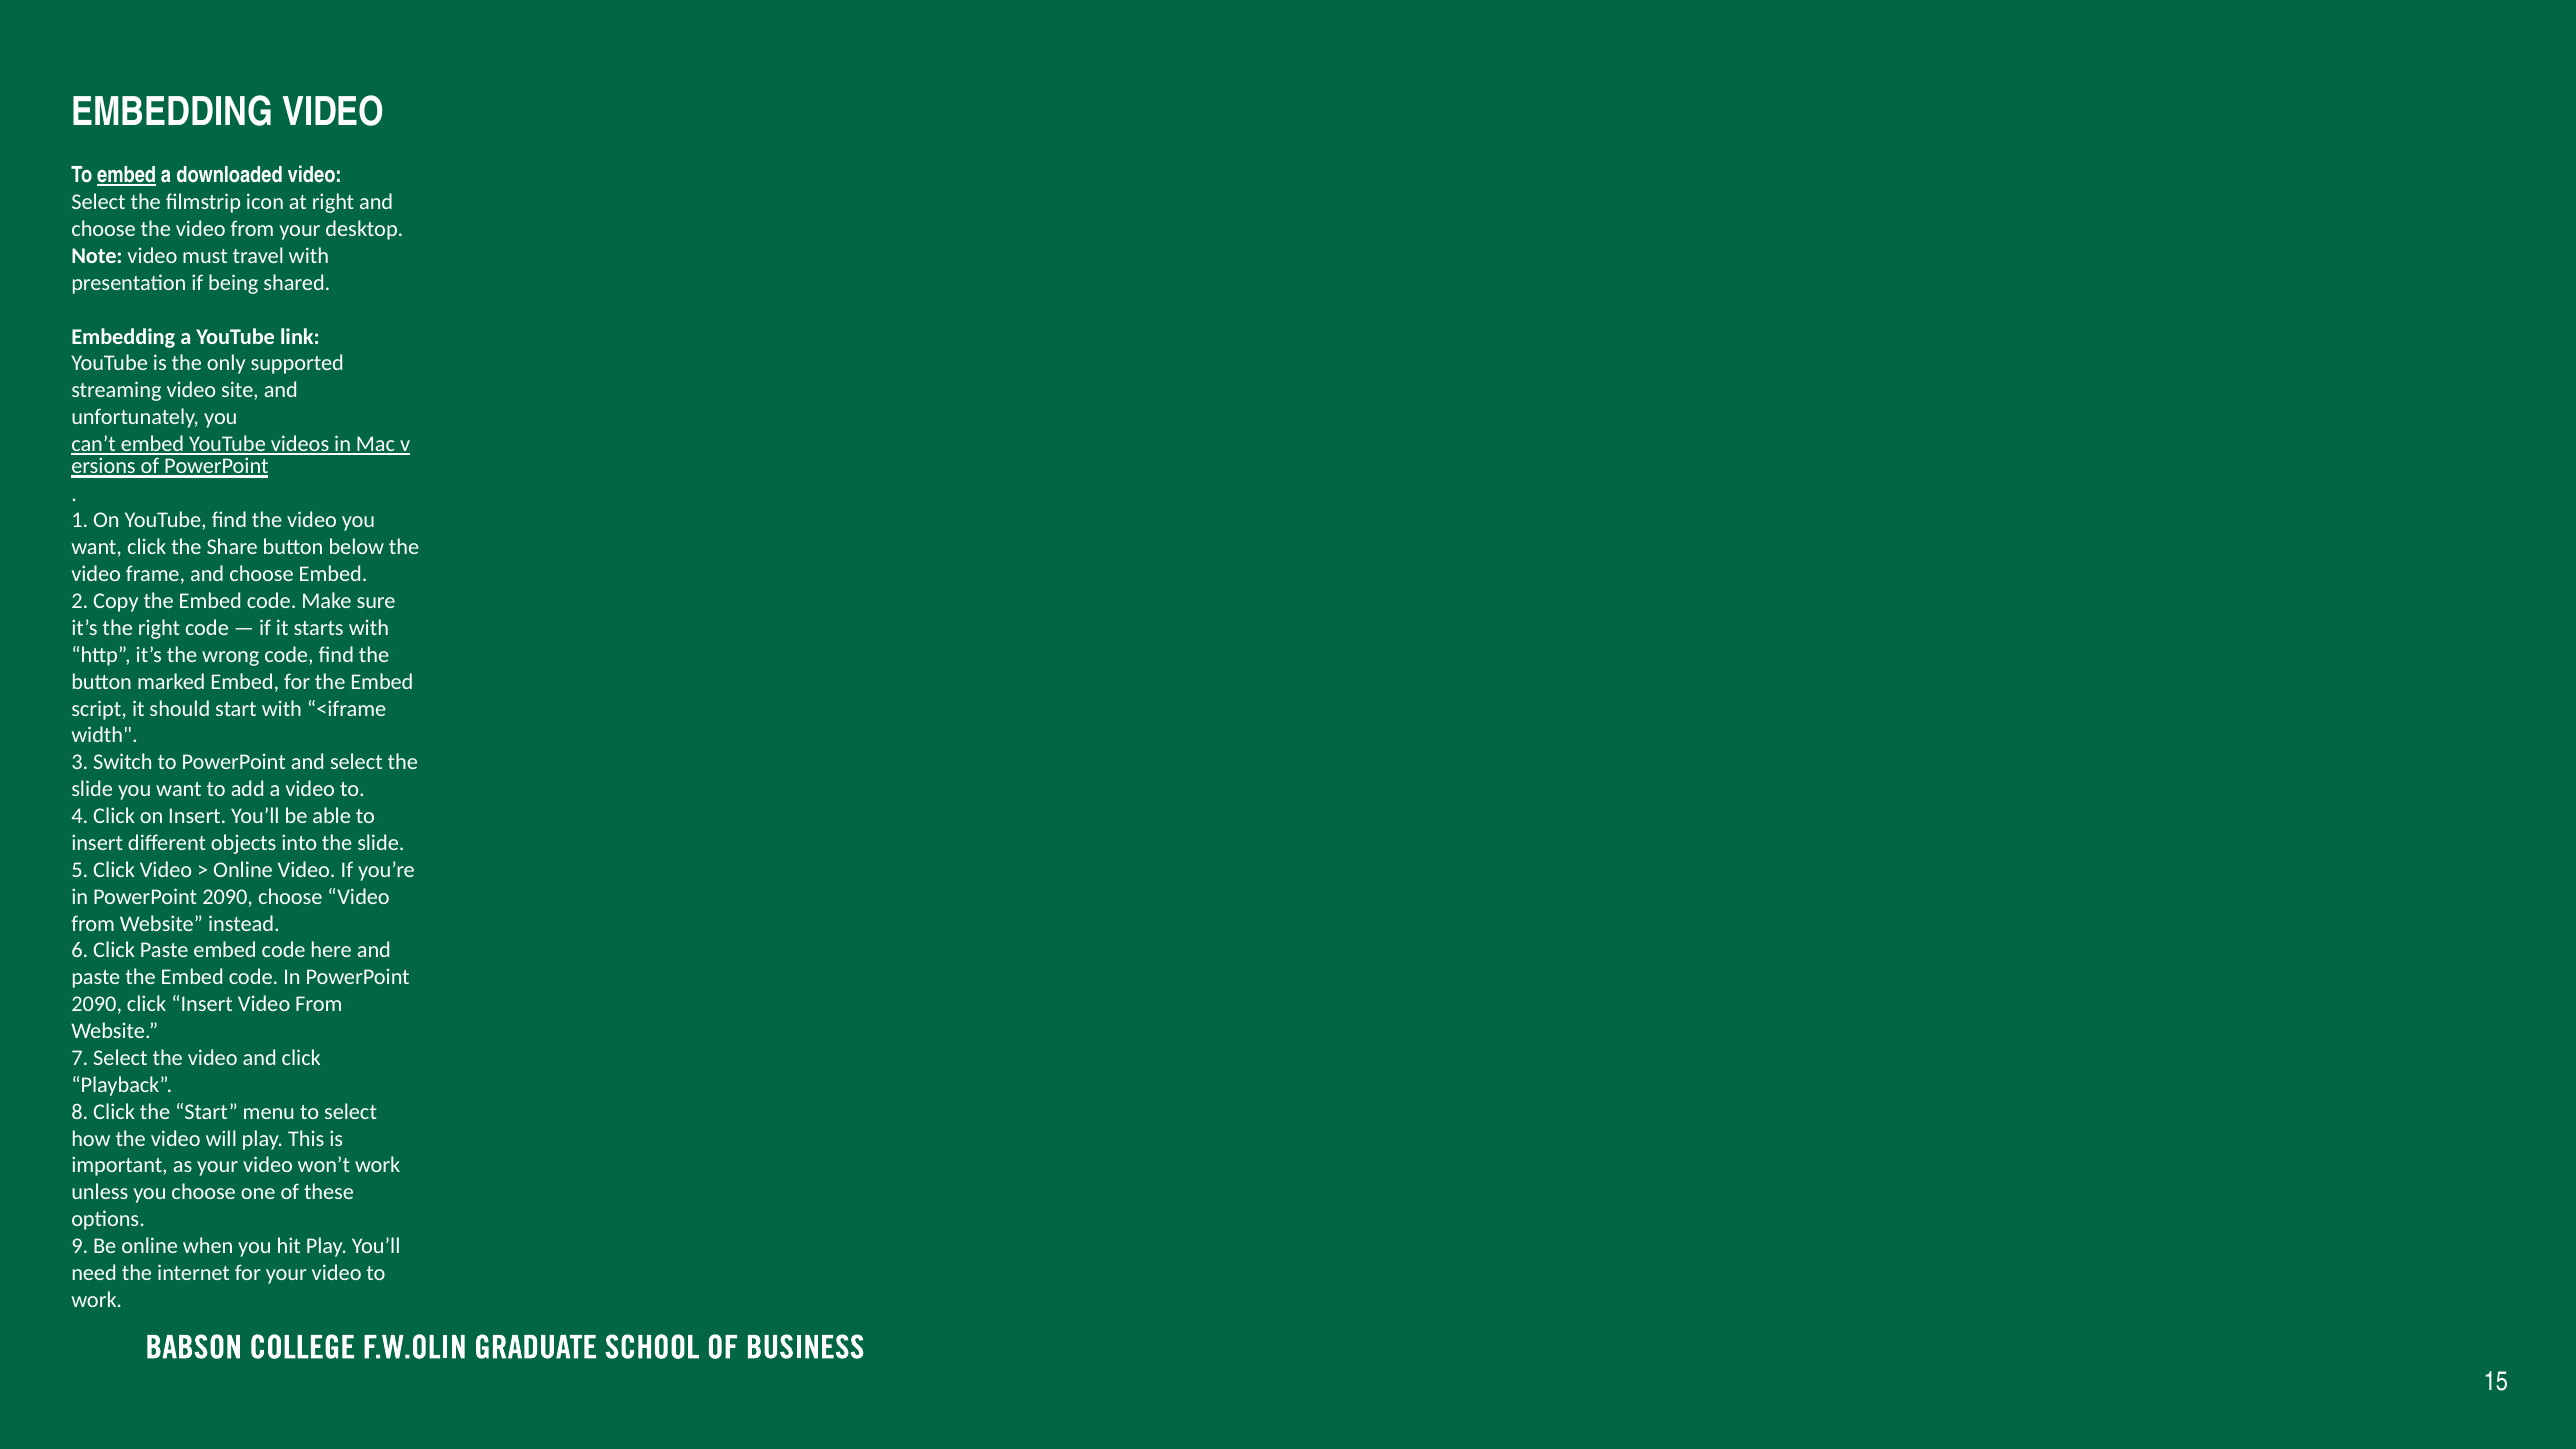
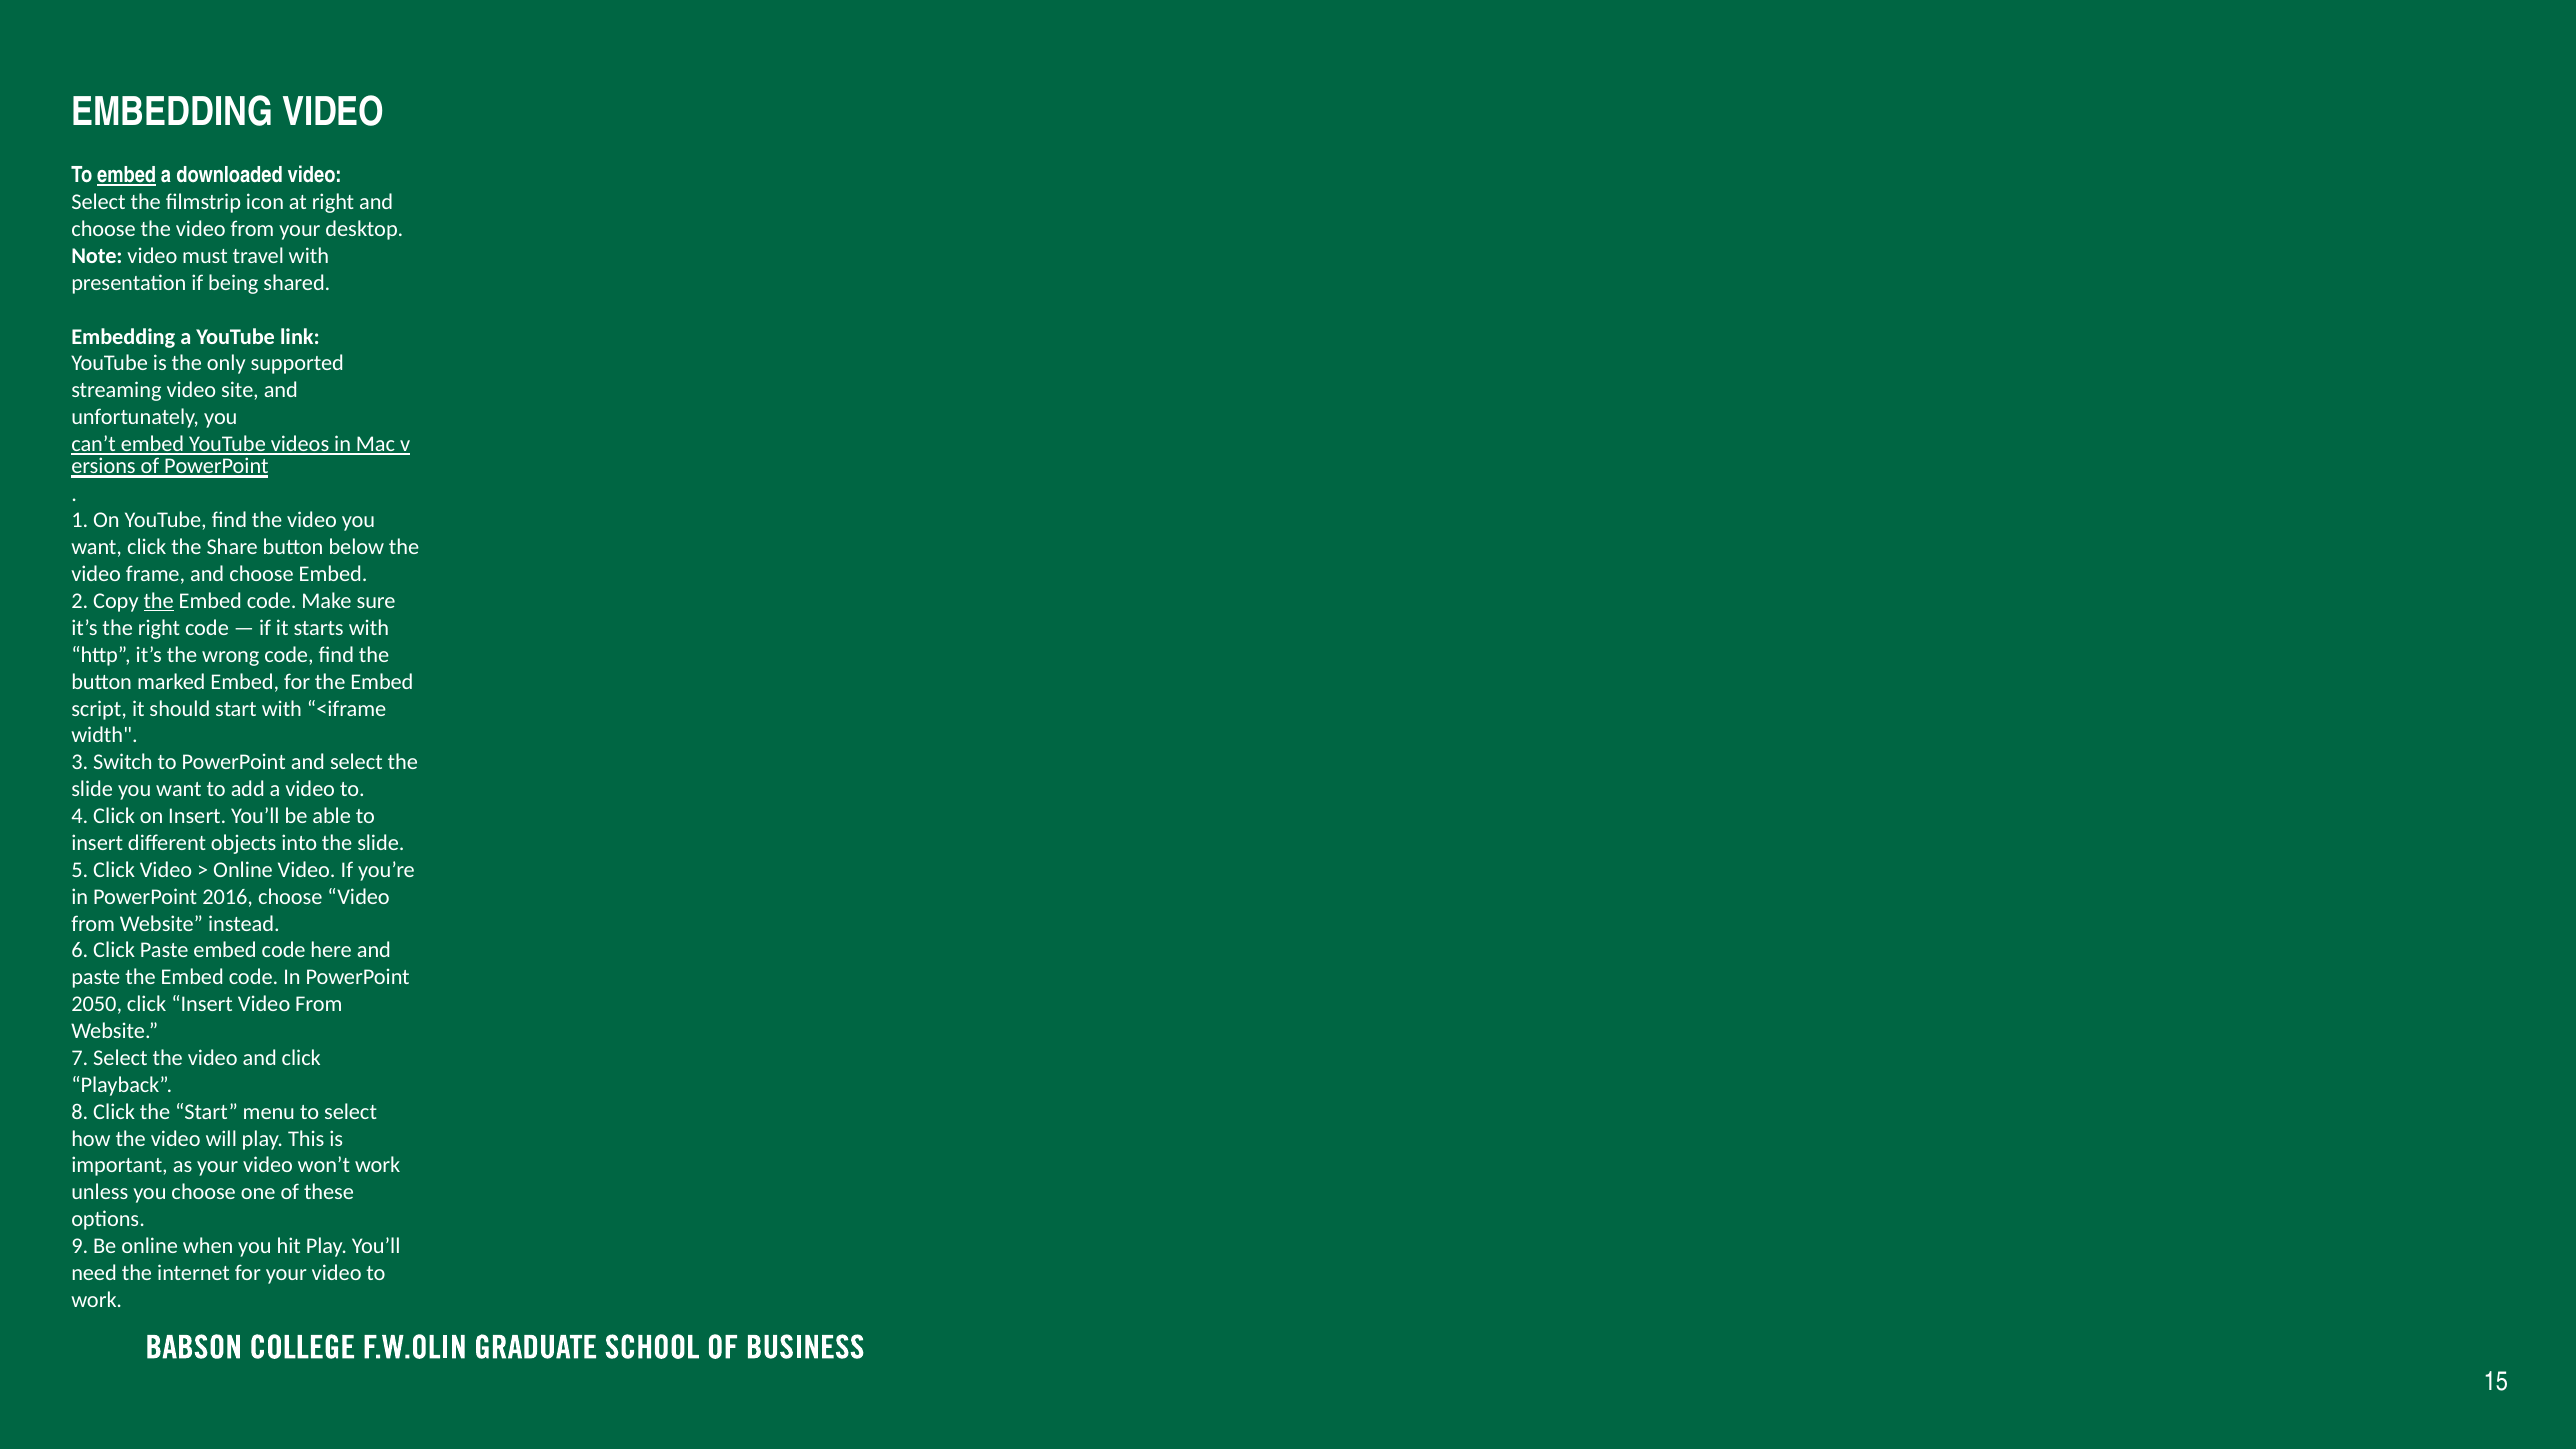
the underline: none -> present (159, 601)
2090: 2090 -> 2016 (228, 897)
2090: 2090 -> 2050 (97, 1004)
